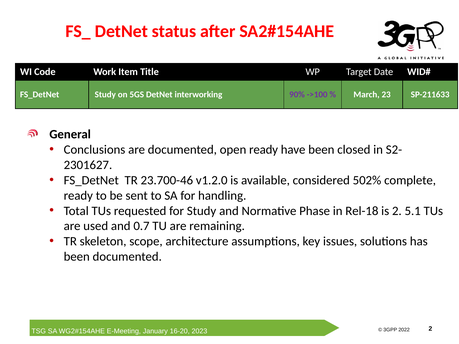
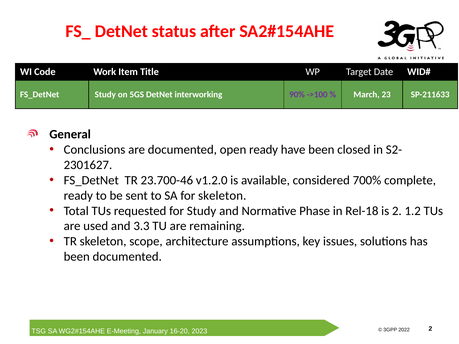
502%: 502% -> 700% (367, 180)
for handling: handling -> skeleton (222, 196)
5.1: 5.1 -> 1.2 (413, 211)
0.7: 0.7 -> 3.3 (141, 226)
